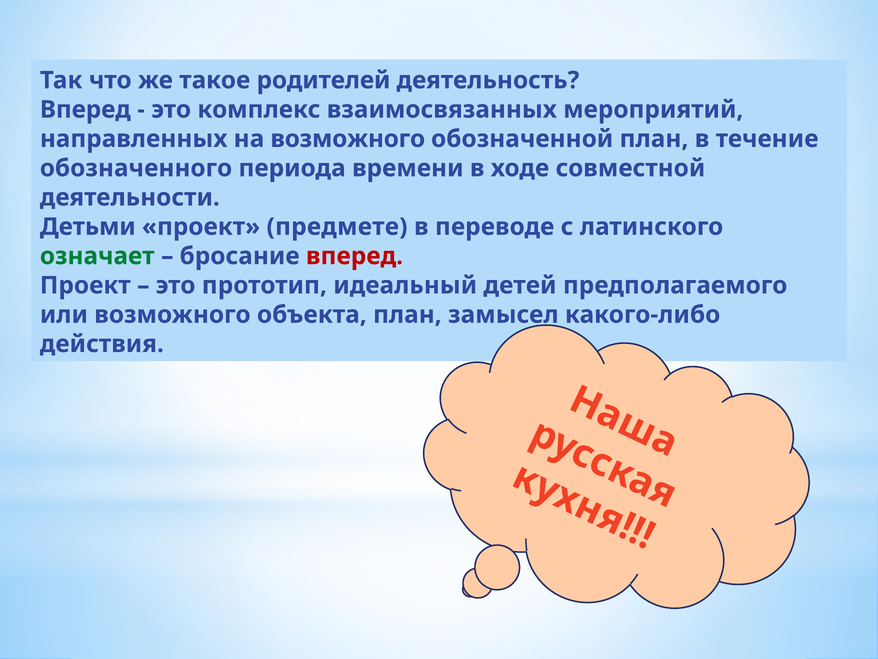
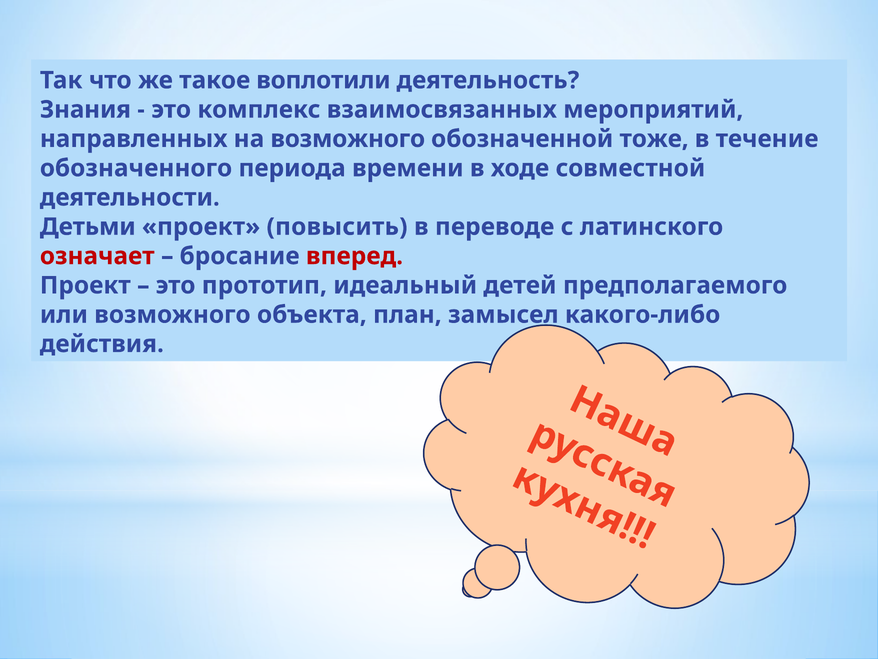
родителей: родителей -> воплотили (324, 80)
Вперед: Вперед -> Знания (85, 110)
обозначенной план: план -> тоже (654, 139)
предмете: предмете -> повысить (337, 227)
означает colour: green -> red (97, 256)
